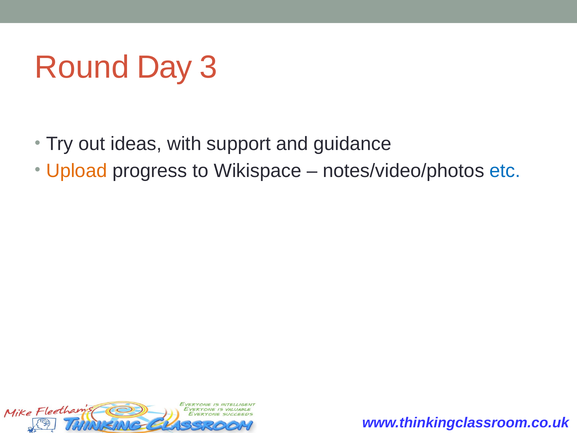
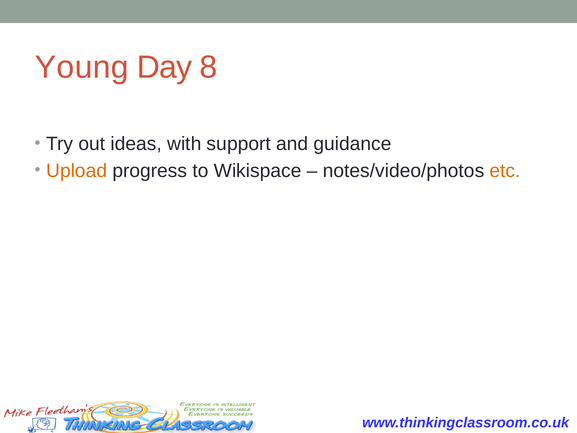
Round: Round -> Young (82, 67)
3: 3 -> 8 (208, 67)
etc colour: blue -> orange (505, 171)
